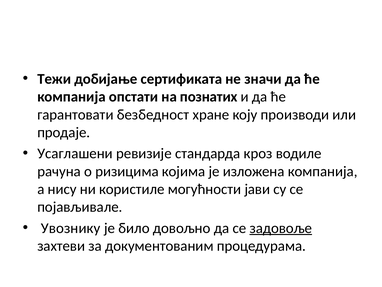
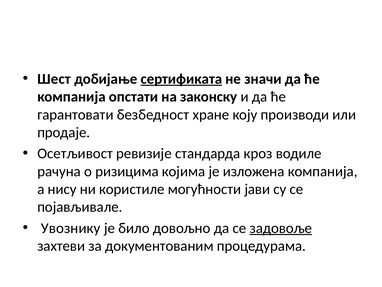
Тежи: Тежи -> Шест (54, 79)
сертификата underline: none -> present (181, 79)
познатих: познатих -> законску (209, 97)
Усаглашени: Усаглашени -> Осетљивост (75, 153)
